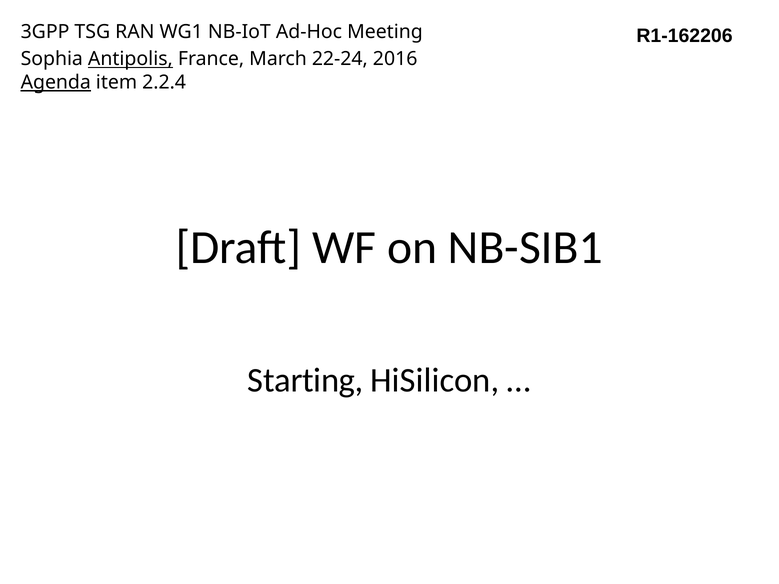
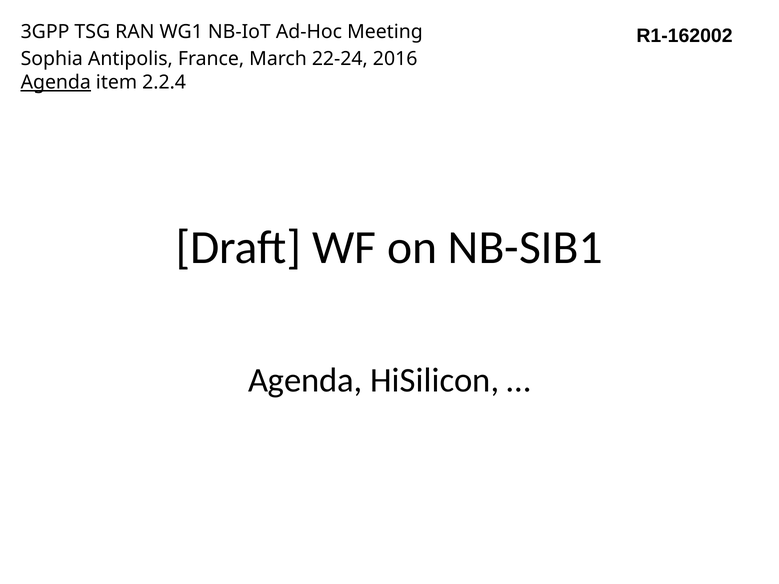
R1-162206: R1-162206 -> R1-162002 (685, 36)
Antipolis underline: present -> none (130, 59)
Starting: Starting -> Agenda (305, 381)
